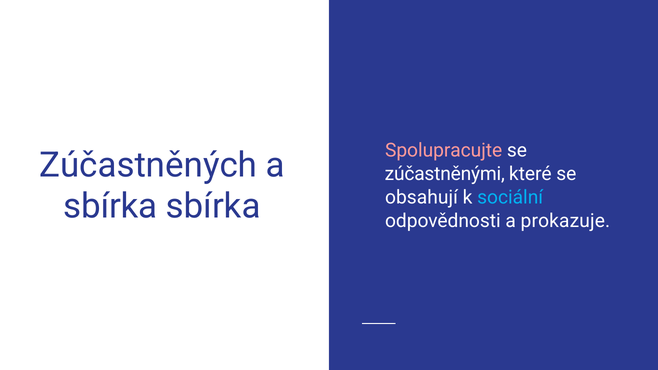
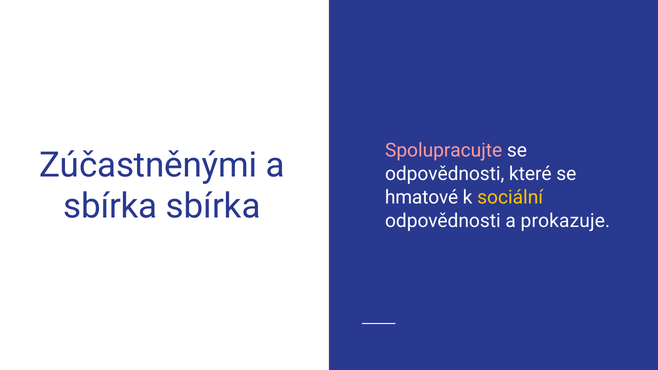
Zúčastněných: Zúčastněných -> Zúčastněnými (148, 165)
zúčastněnými: zúčastněnými -> odpovědnosti (445, 174)
obsahují: obsahují -> hmatové (422, 198)
sociální colour: light blue -> yellow (510, 198)
